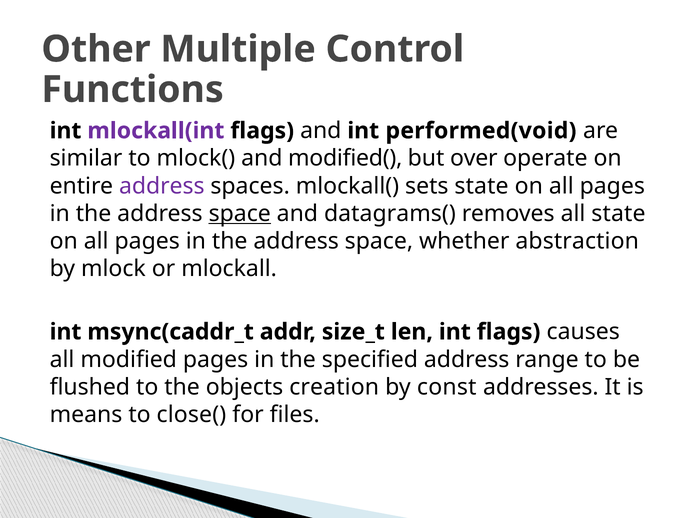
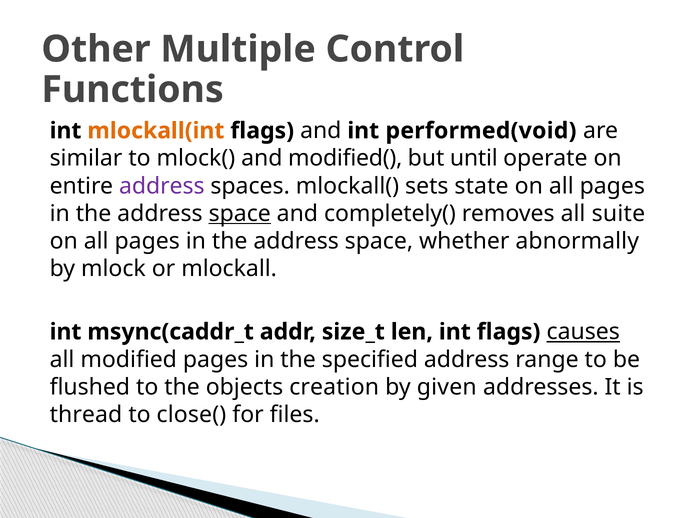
mlockall(int colour: purple -> orange (156, 131)
over: over -> until (474, 158)
datagrams(: datagrams( -> completely( (390, 214)
all state: state -> suite (618, 214)
abstraction: abstraction -> abnormally (577, 241)
causes underline: none -> present (583, 332)
const: const -> given (447, 387)
means: means -> thread (86, 415)
